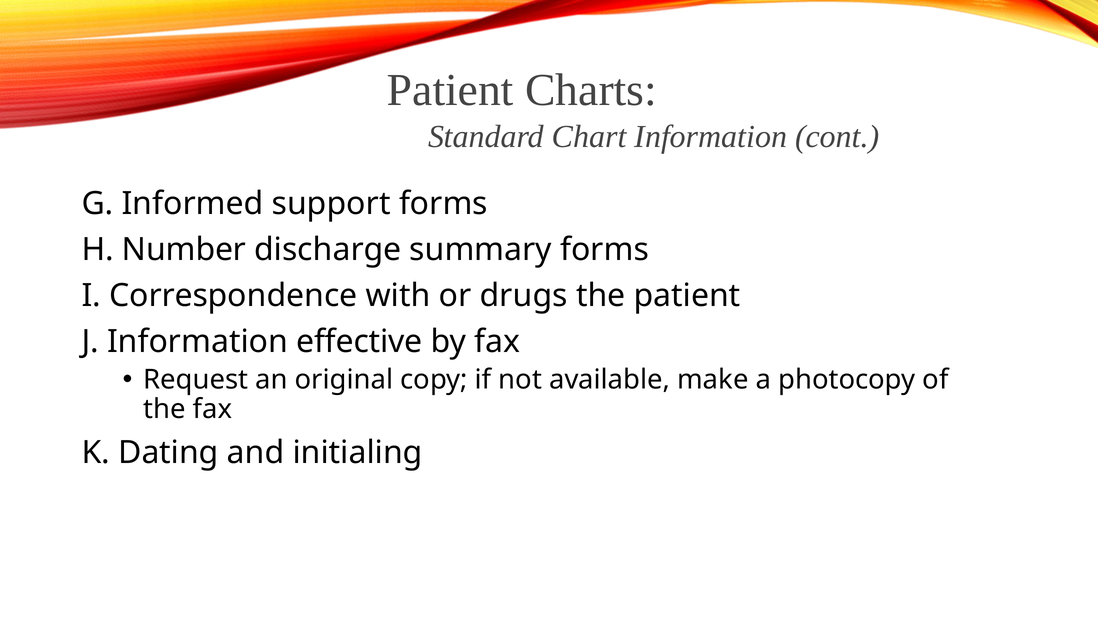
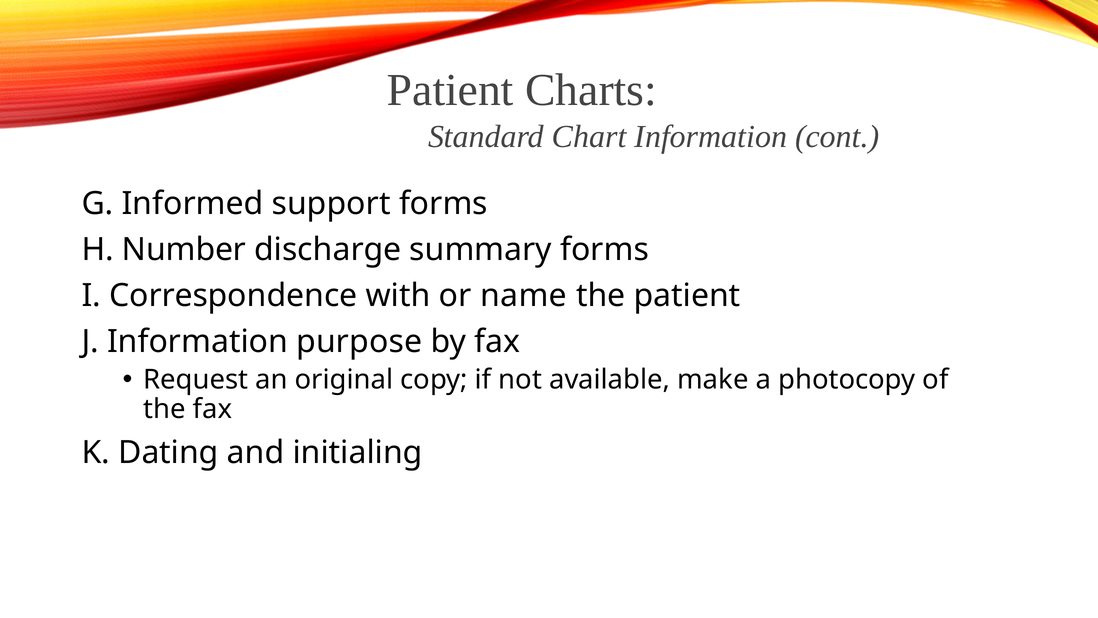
drugs: drugs -> name (524, 295)
effective: effective -> purpose (359, 341)
